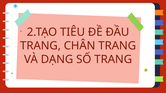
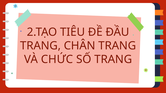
DẠNG: DẠNG -> CHỨC (57, 60)
